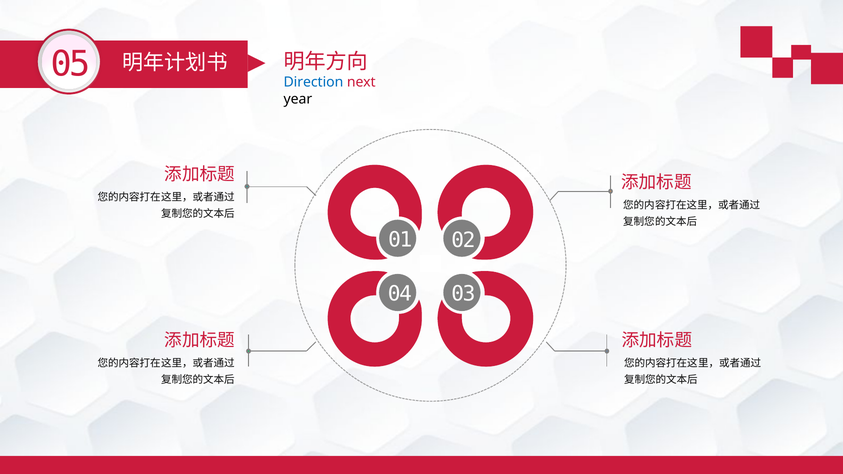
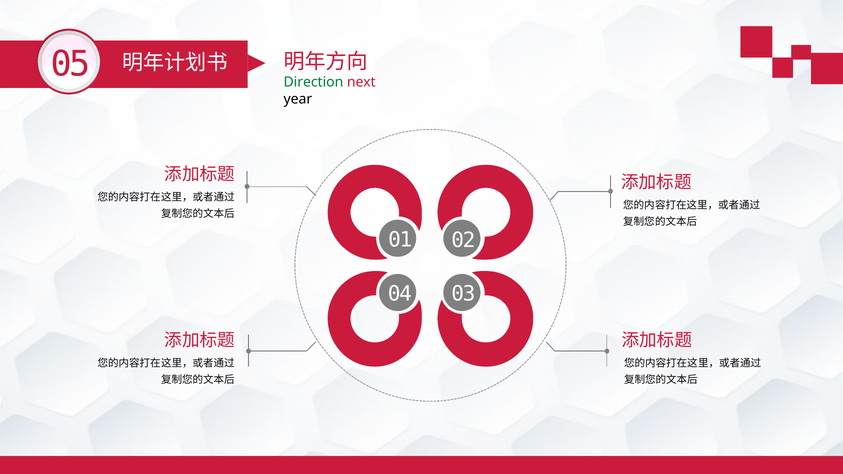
Direction colour: blue -> green (313, 82)
